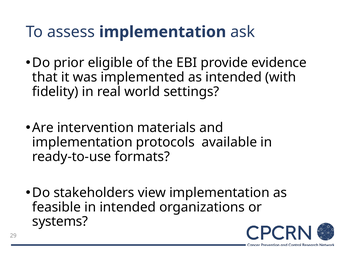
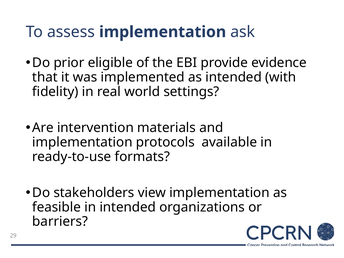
systems: systems -> barriers (60, 222)
